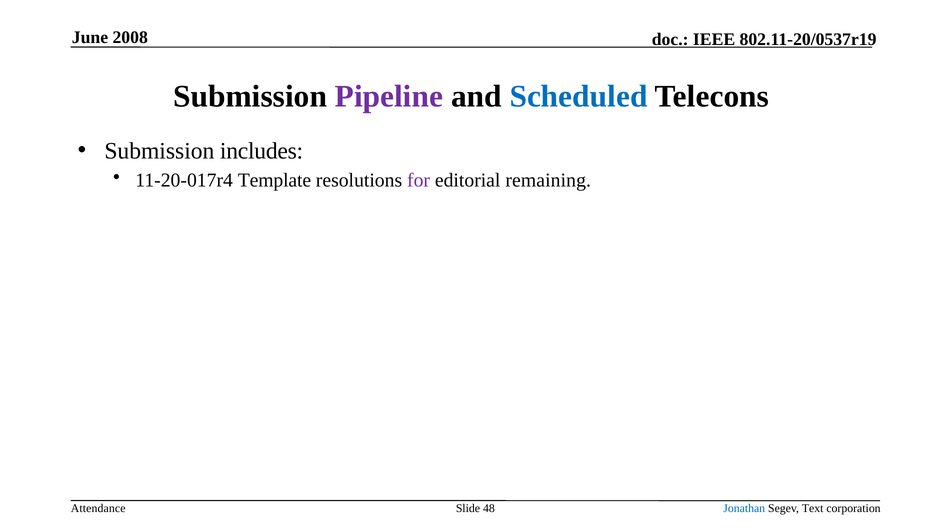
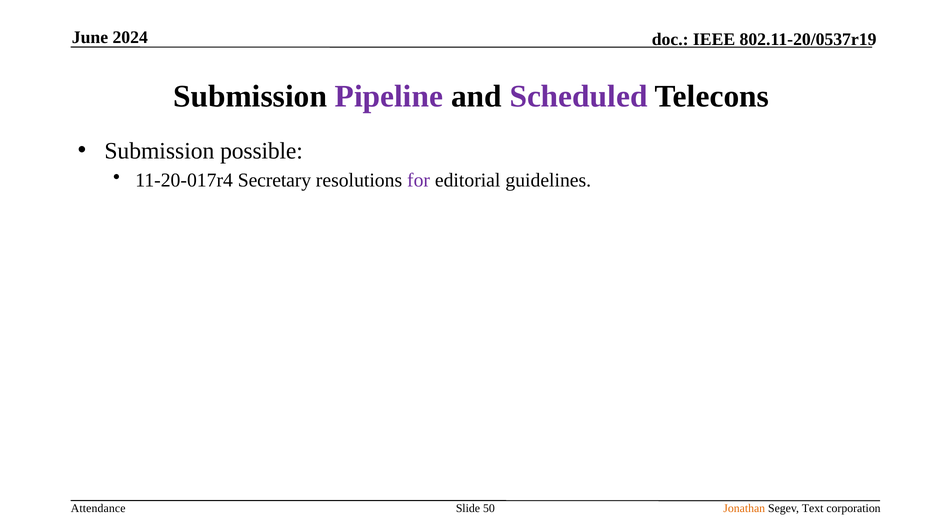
2008: 2008 -> 2024 (130, 37)
Scheduled colour: blue -> purple (579, 96)
includes: includes -> possible (262, 151)
Template: Template -> Secretary (274, 180)
remaining: remaining -> guidelines (548, 180)
48: 48 -> 50 (489, 509)
Jonathan colour: blue -> orange (744, 509)
